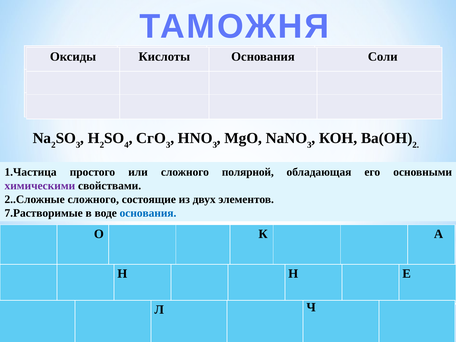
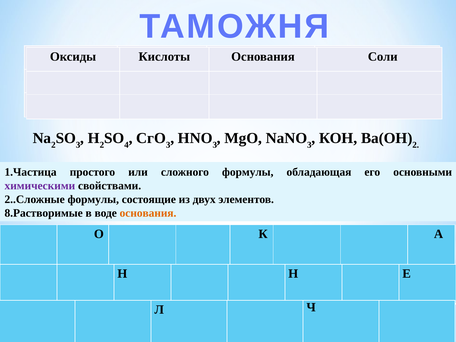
сложного полярной: полярной -> формулы (248, 172)
2..Сложные сложного: сложного -> формулы (93, 199)
7.Растворимые: 7.Растворимые -> 8.Растворимые (44, 213)
основания colour: blue -> orange (148, 213)
